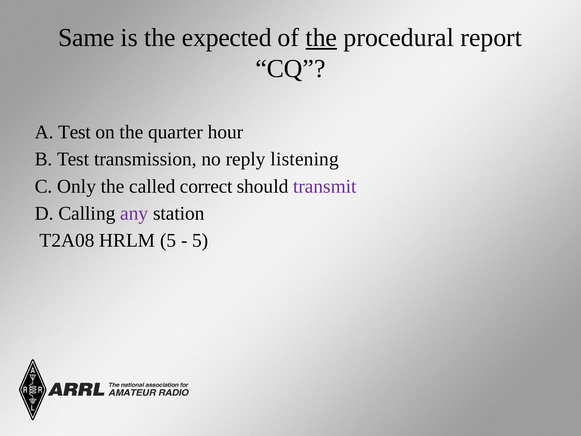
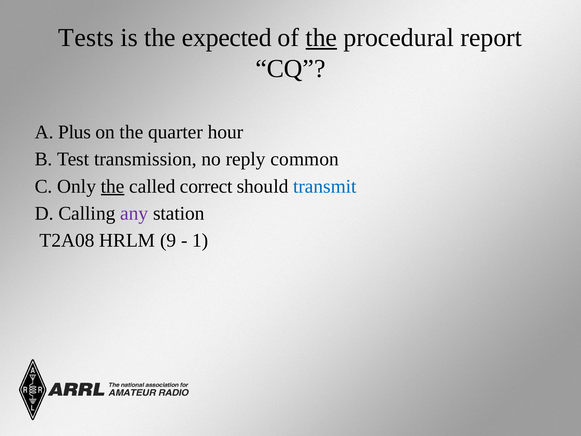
Same: Same -> Tests (86, 38)
A Test: Test -> Plus (75, 132)
listening: listening -> common (305, 159)
the underline: none -> present (113, 186)
transmit colour: purple -> blue (325, 186)
HRLM 5: 5 -> 9 (168, 240)
5: 5 -> 1 (200, 240)
